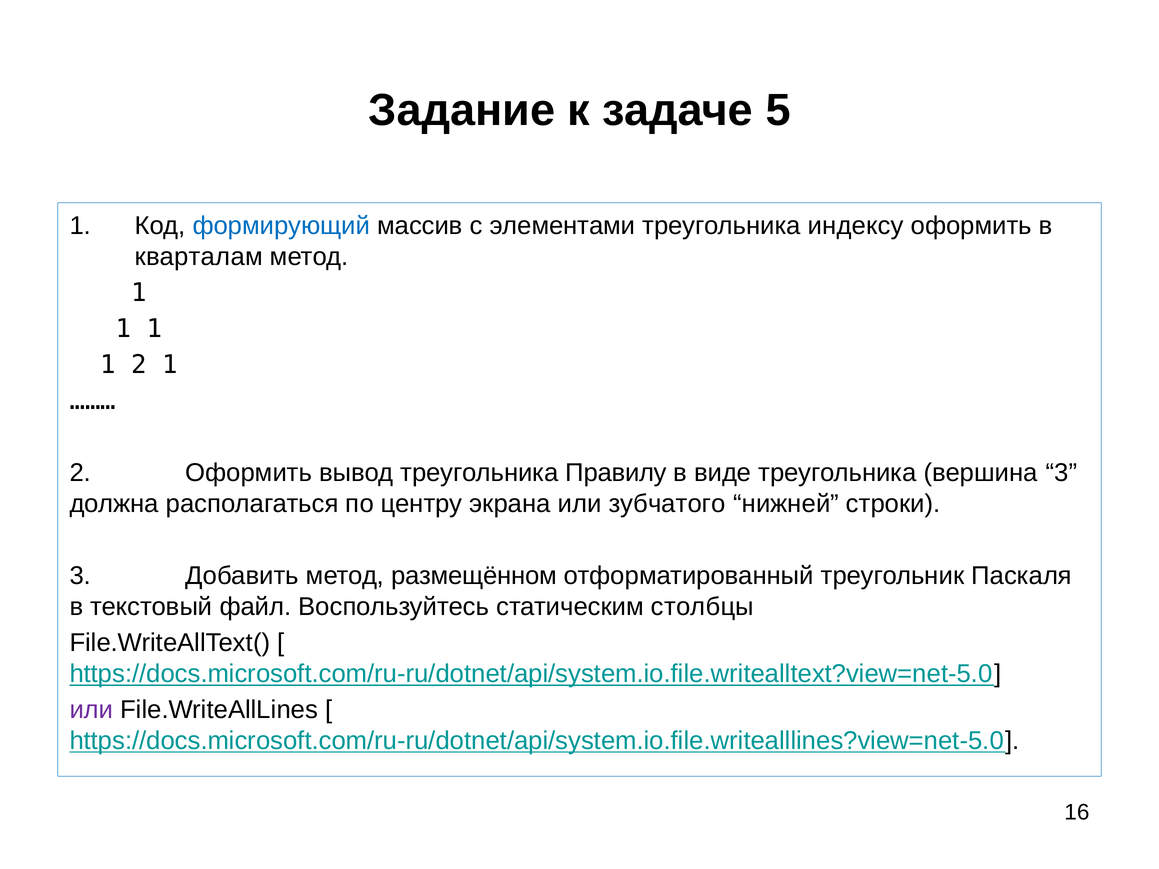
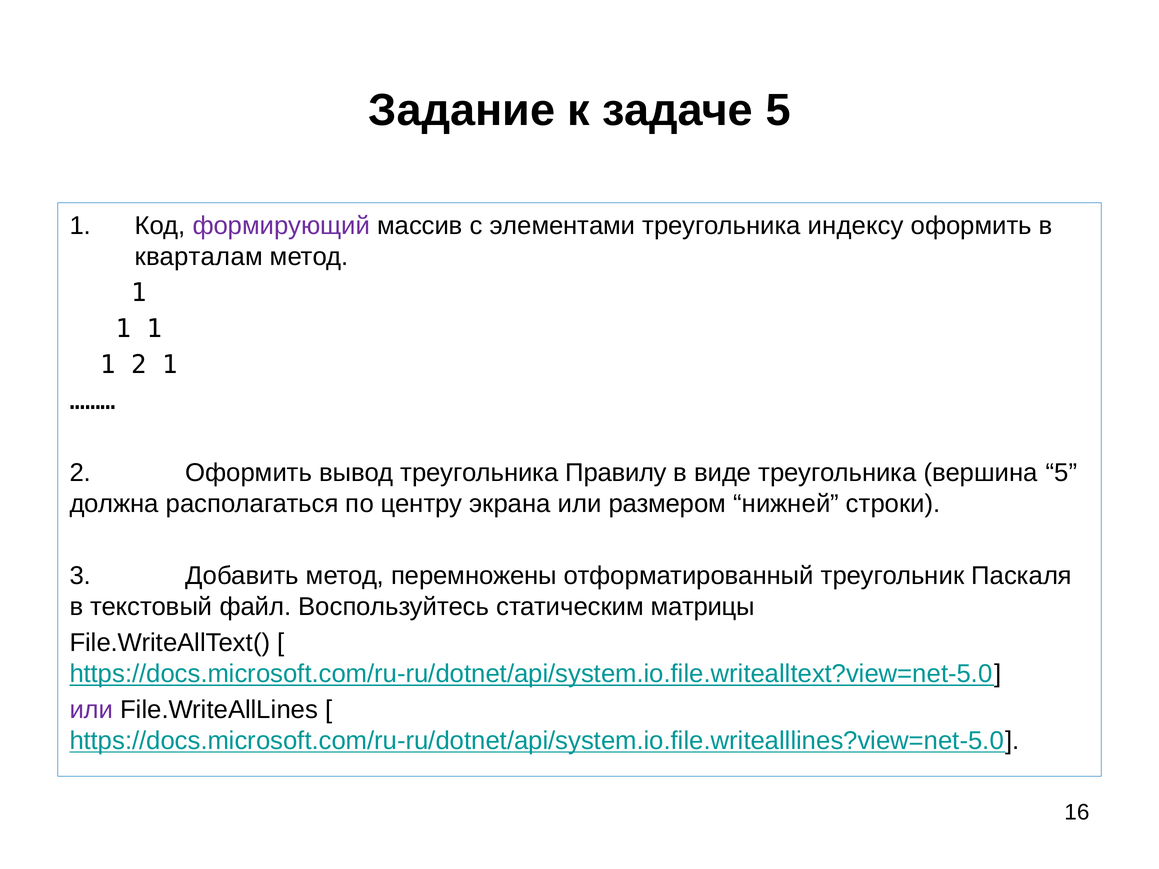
формирующий colour: blue -> purple (281, 226)
вершина 3: 3 -> 5 (1061, 473)
зубчатого: зубчатого -> размером (667, 504)
размещённом: размещённом -> перемножены (474, 576)
столбцы: столбцы -> матрицы (703, 607)
